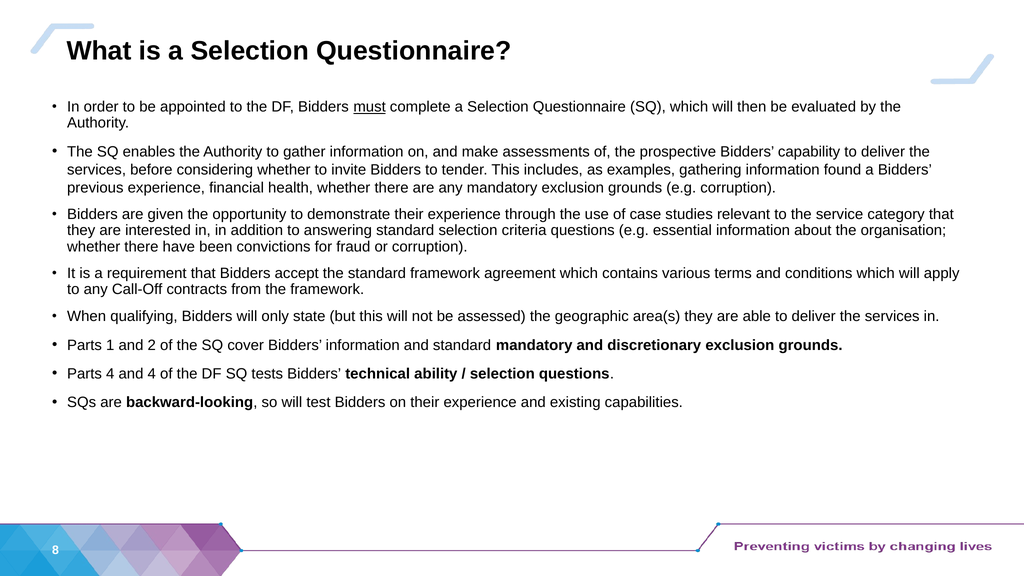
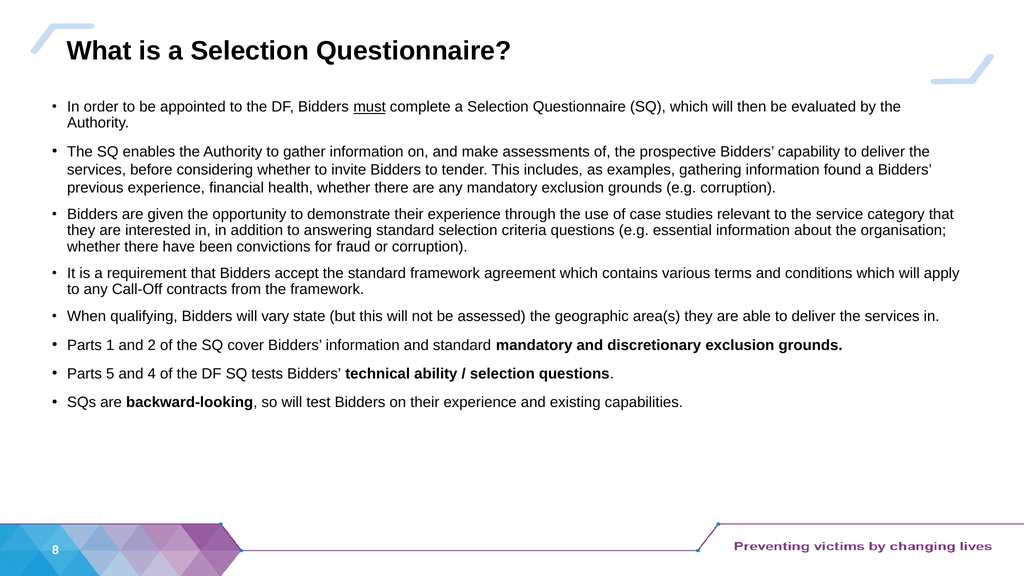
only: only -> vary (275, 316)
Parts 4: 4 -> 5 (110, 374)
